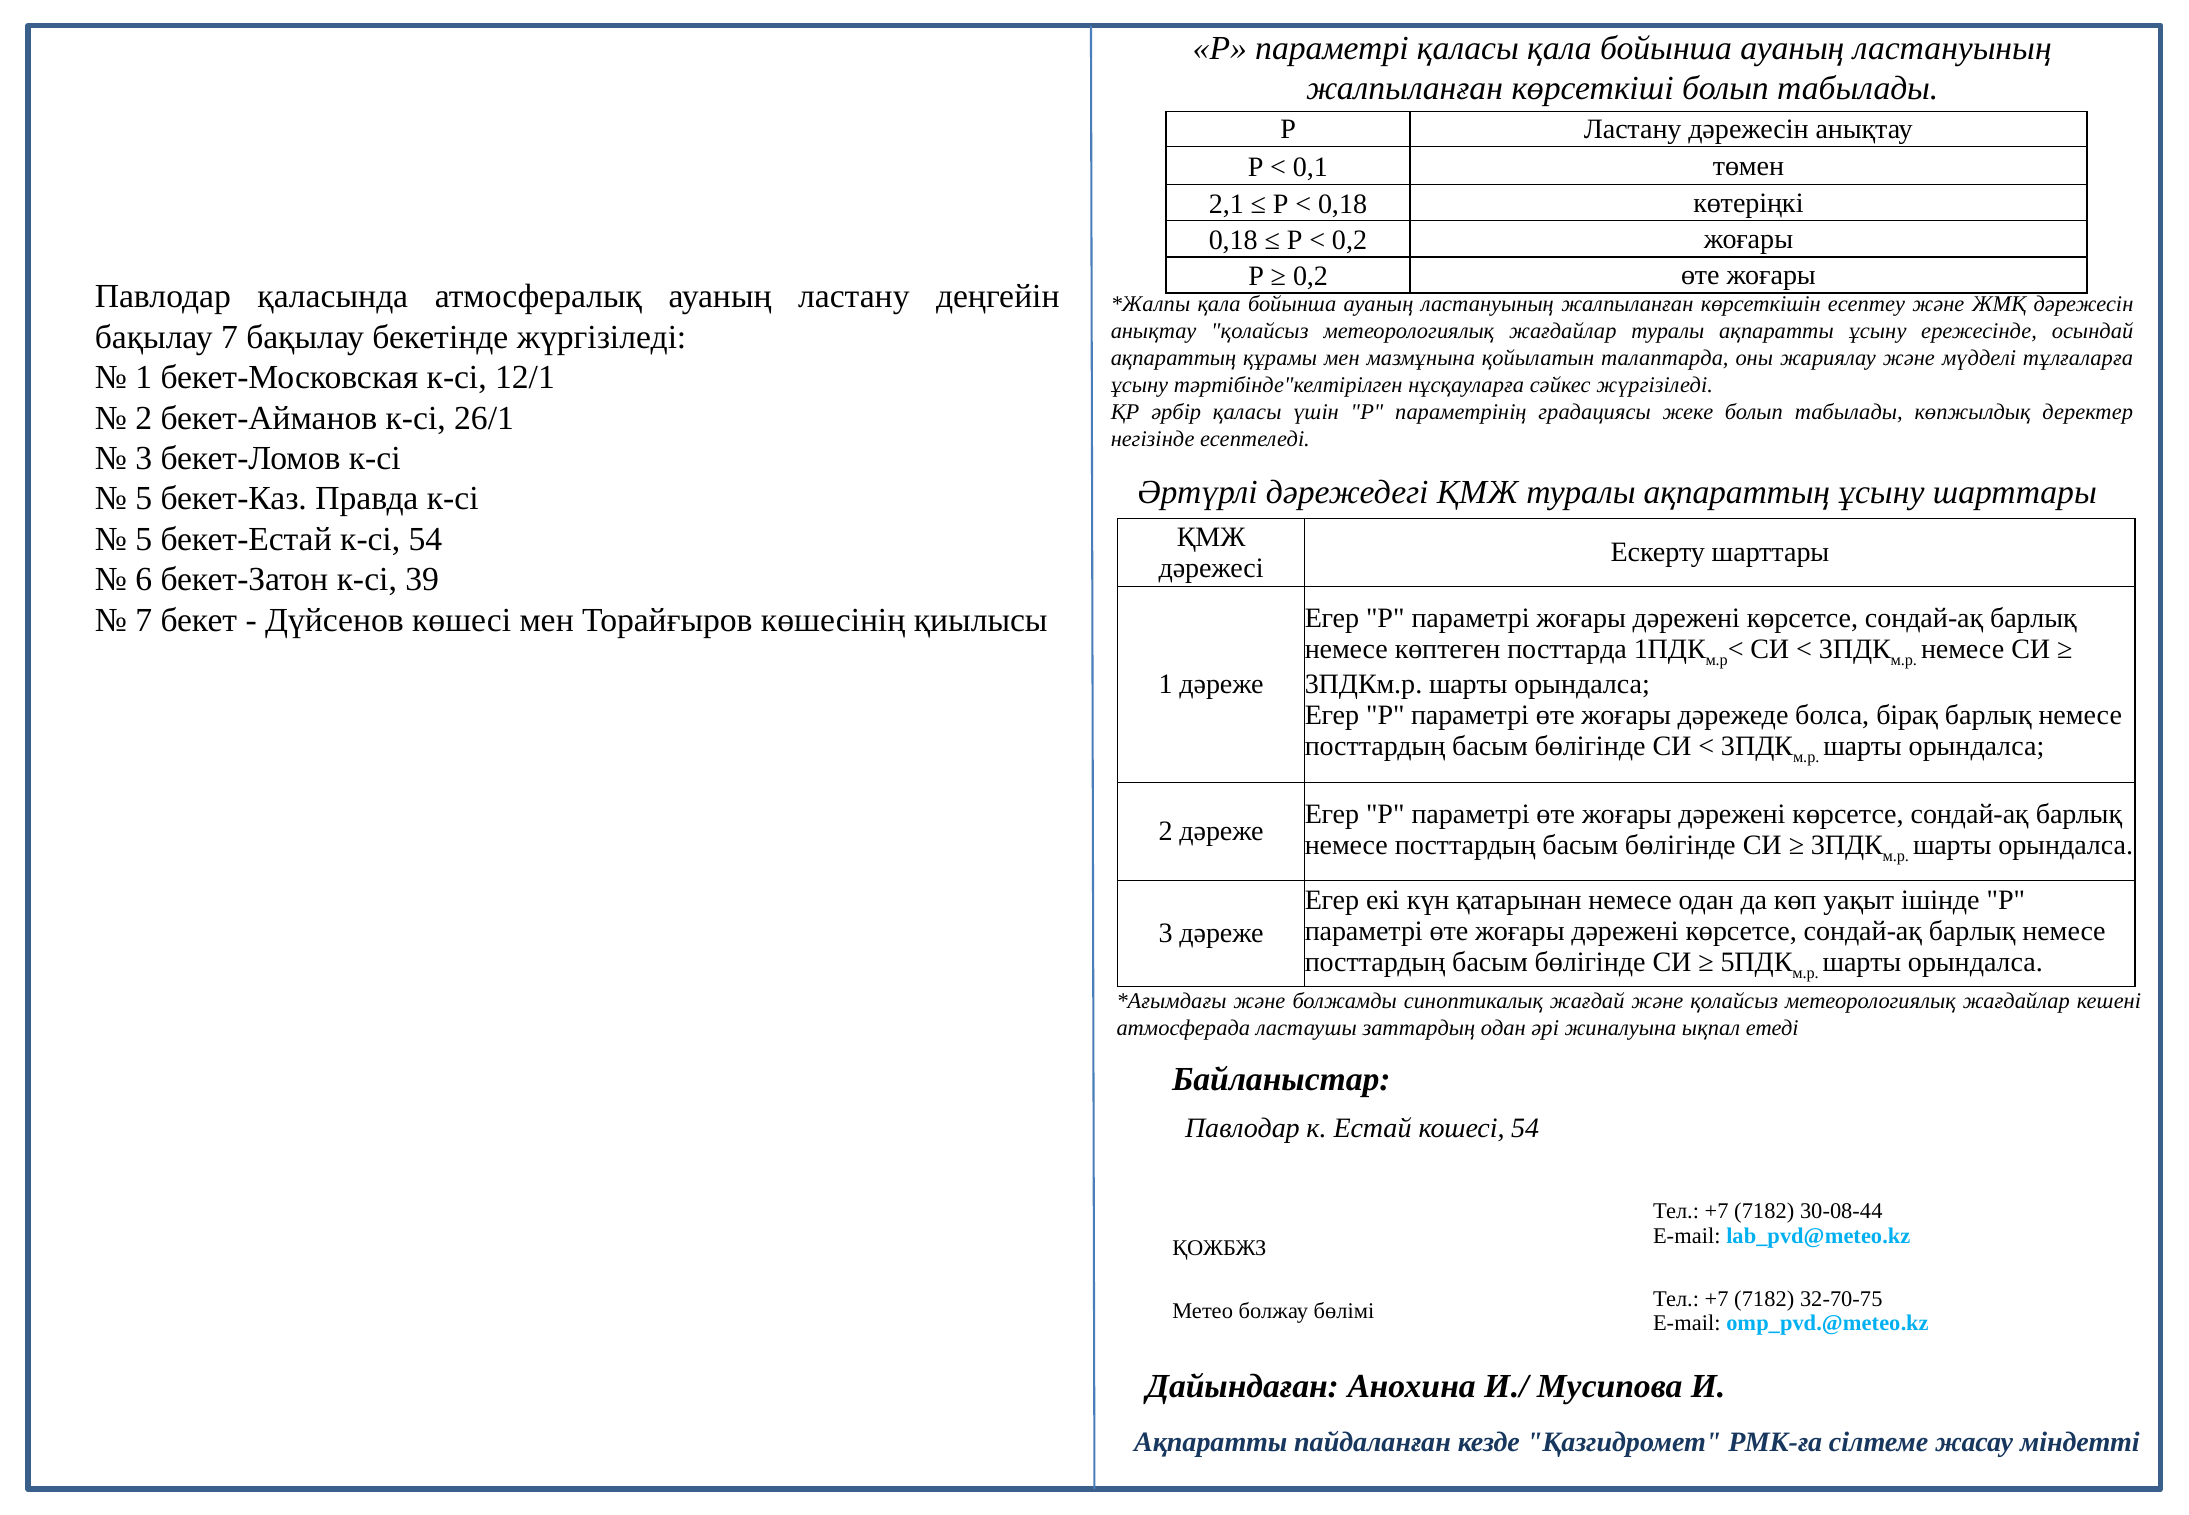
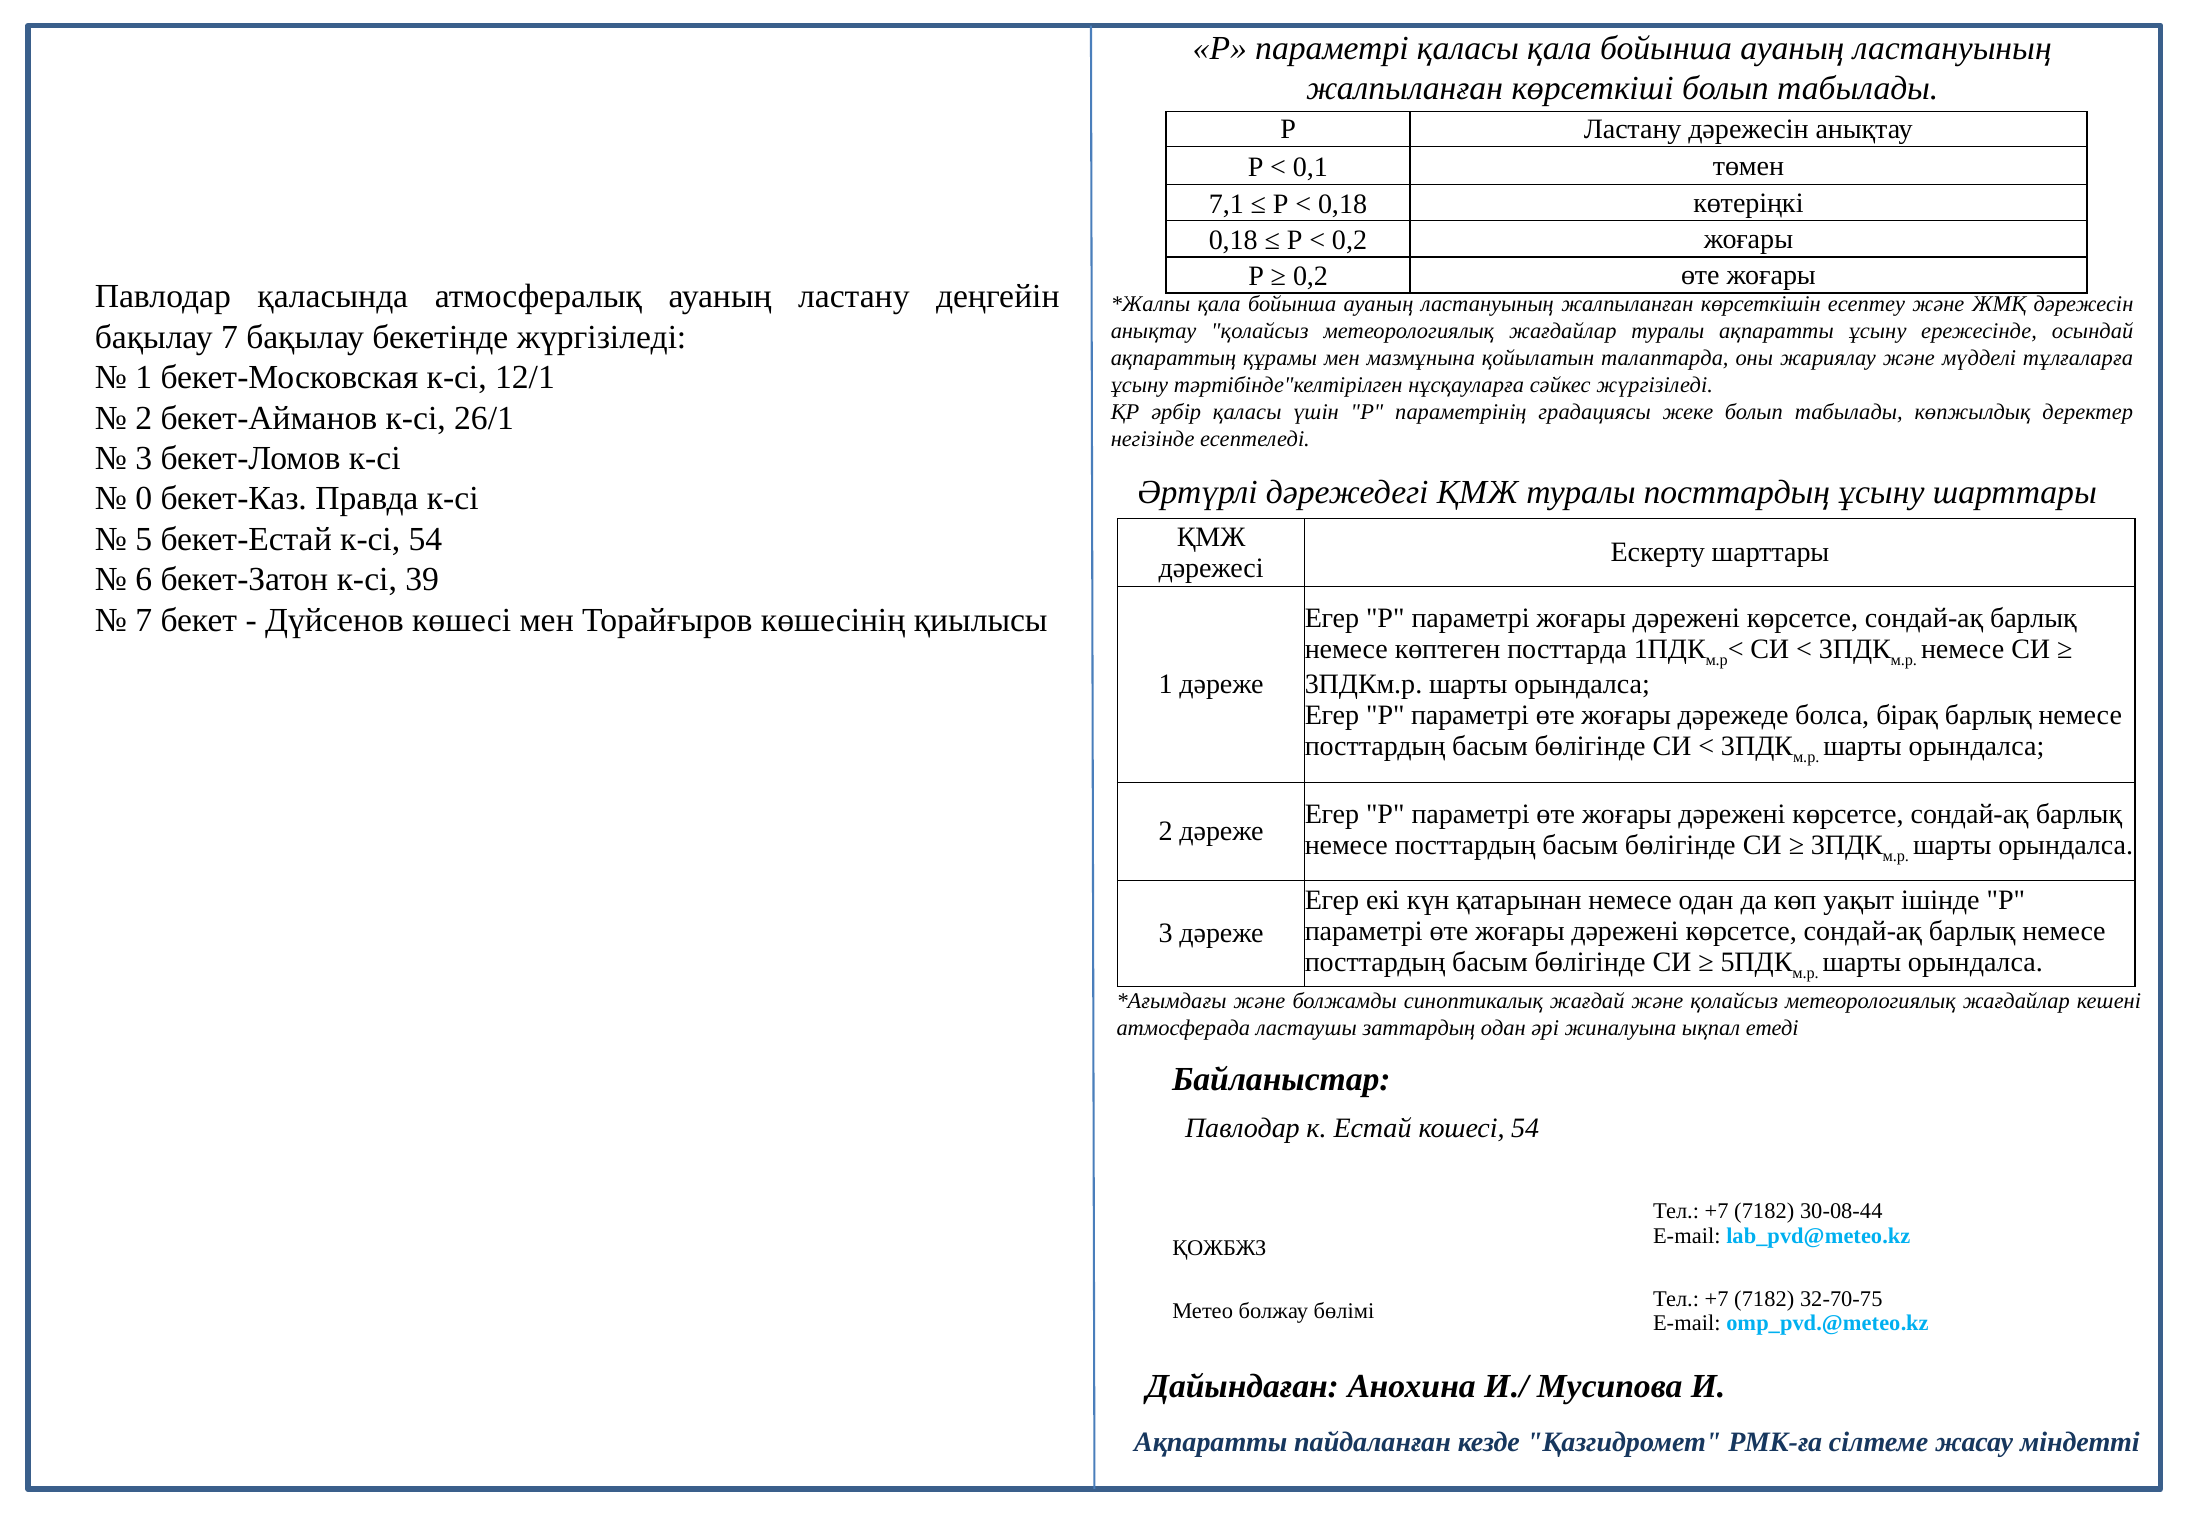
2,1: 2,1 -> 7,1 (1226, 204)
туралы ақпараттың: ақпараттың -> посттардың (1737, 492)
5: 5 -> 0 (144, 499)
